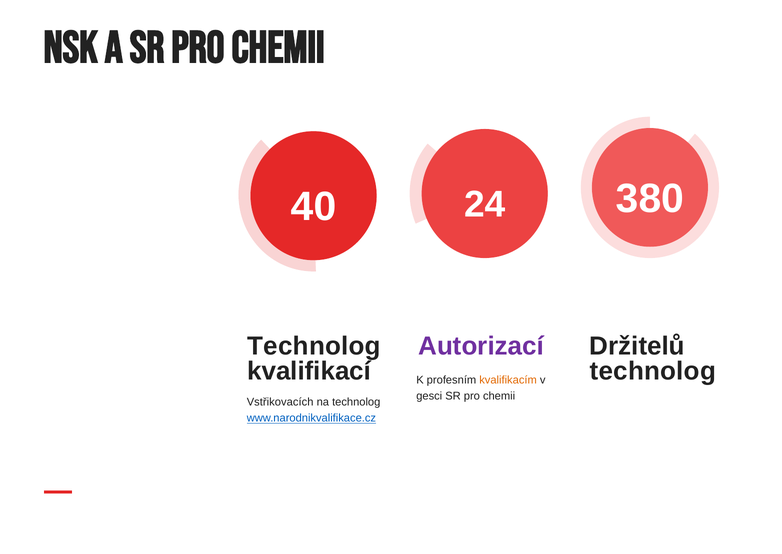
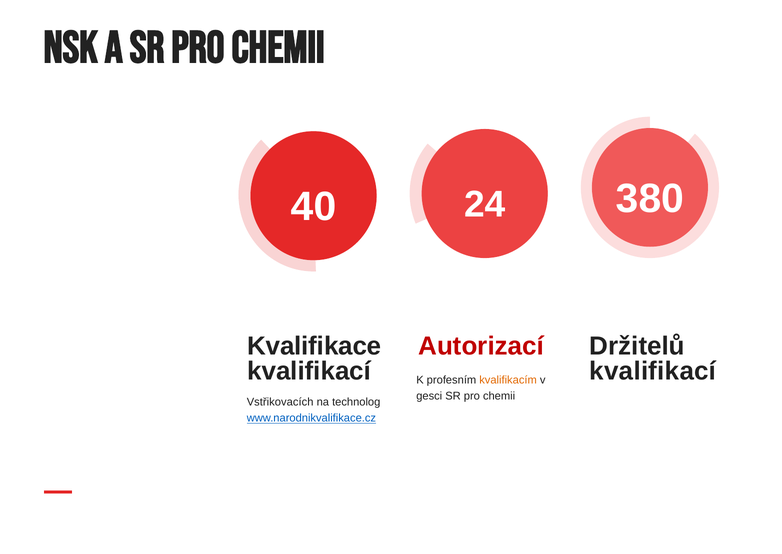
Technolog: Technolog -> Kvalifikace (314, 346)
Autorizací colour: purple -> red (481, 346)
technolog: technolog -> kvalifikací (653, 371)
